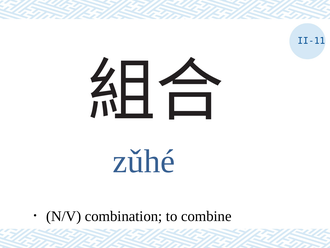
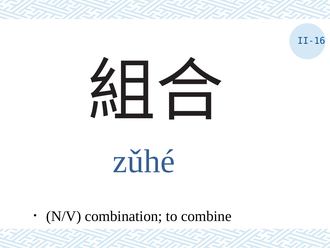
II-11: II-11 -> II-16 (311, 41)
